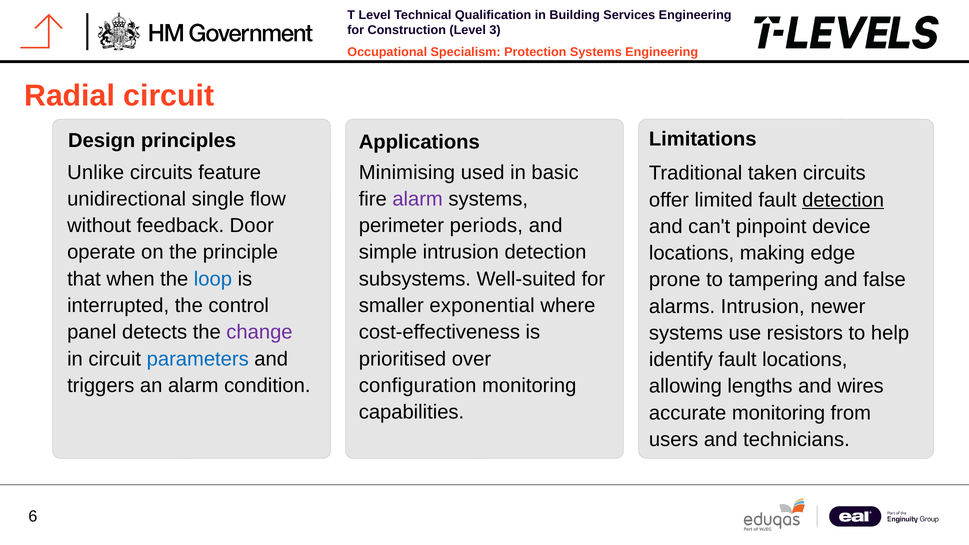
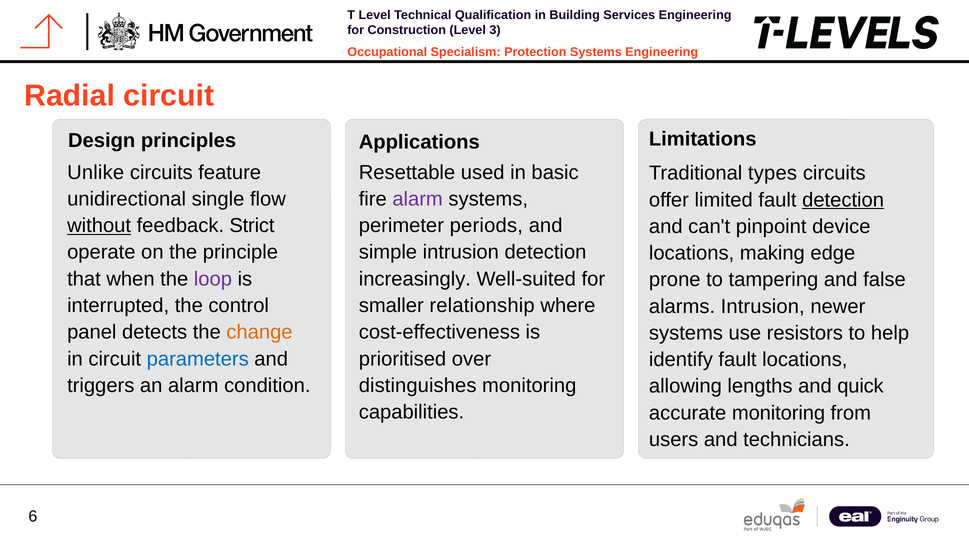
Minimising: Minimising -> Resettable (407, 172)
taken: taken -> types (773, 173)
without underline: none -> present (99, 226)
Door: Door -> Strict (252, 226)
loop colour: blue -> purple (213, 279)
subsystems: subsystems -> increasingly (415, 279)
exponential: exponential -> relationship (482, 306)
change colour: purple -> orange (259, 332)
configuration: configuration -> distinguishes (418, 386)
wires: wires -> quick (860, 386)
